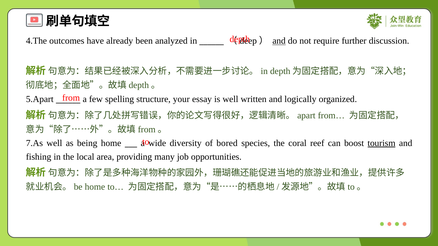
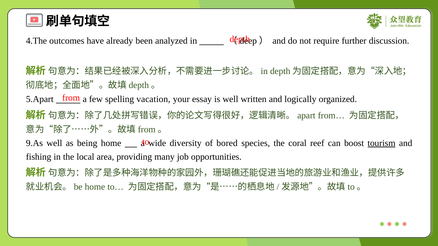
and underline: present -> none (279, 41)
structure: structure -> vacation (153, 99)
7.As: 7.As -> 9.As (34, 143)
